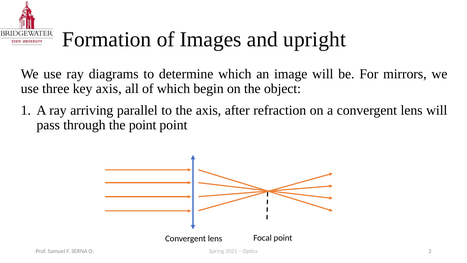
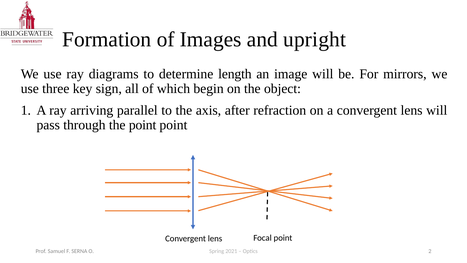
determine which: which -> length (235, 74)
key axis: axis -> sign (109, 89)
